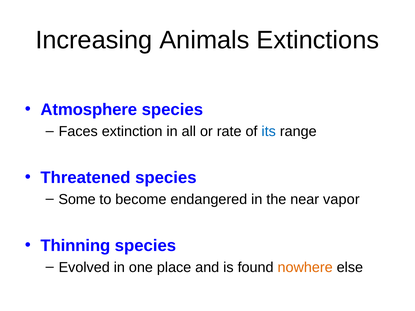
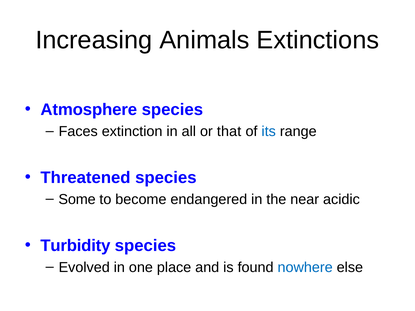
rate: rate -> that (229, 131)
vapor: vapor -> acidic (341, 199)
Thinning: Thinning -> Turbidity (75, 246)
nowhere colour: orange -> blue (305, 267)
